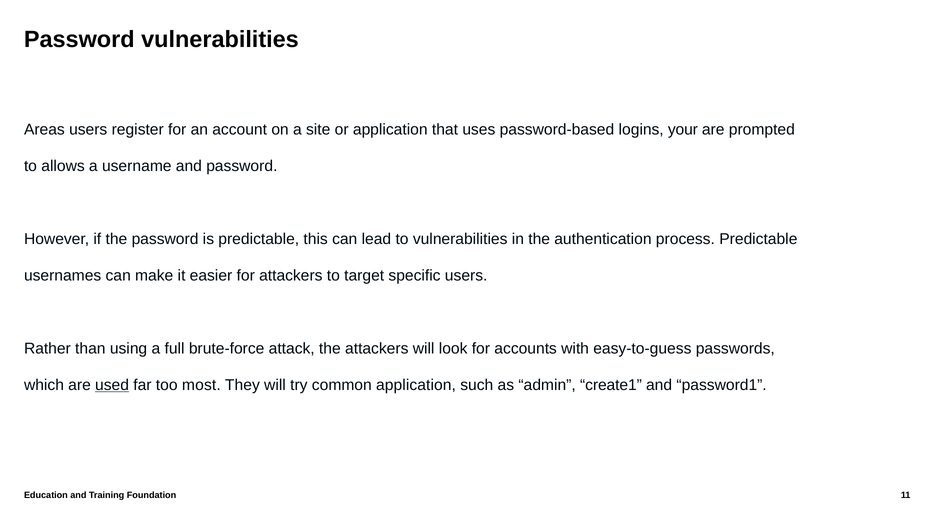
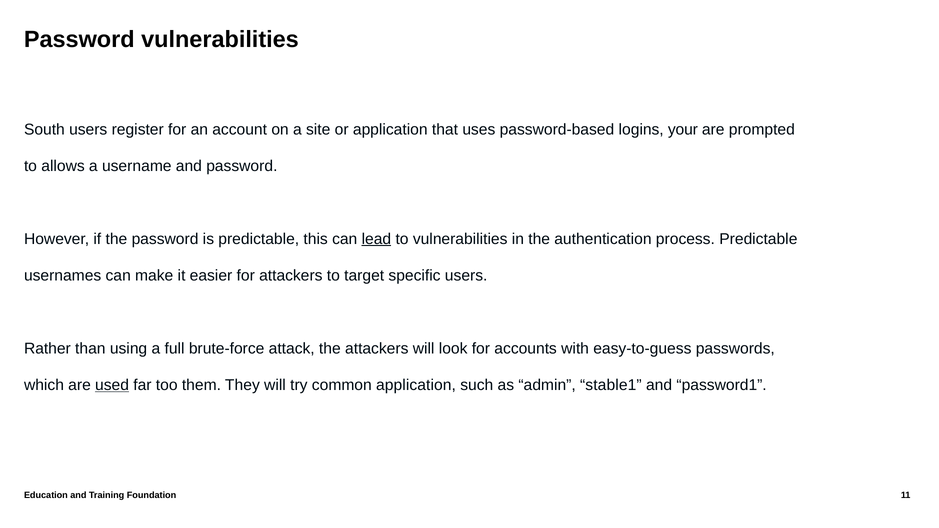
Areas: Areas -> South (44, 130)
lead underline: none -> present (376, 239)
most: most -> them (201, 385)
create1: create1 -> stable1 (611, 385)
